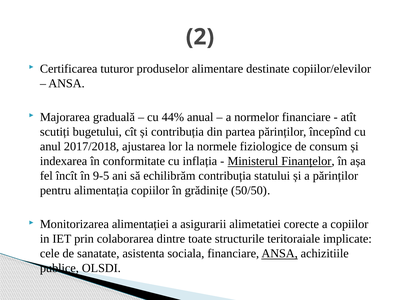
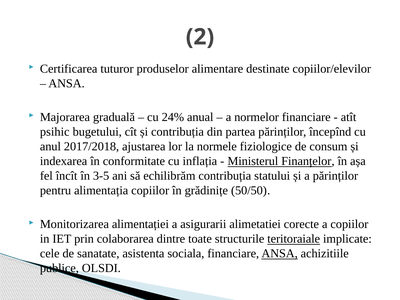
44%: 44% -> 24% (173, 117)
scutiți: scutiți -> psihic (55, 132)
9-5: 9-5 -> 3-5 (101, 176)
teritoraiale underline: none -> present (294, 239)
